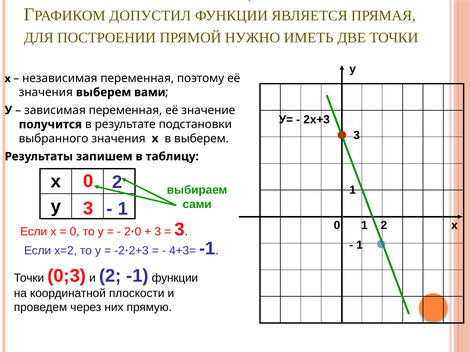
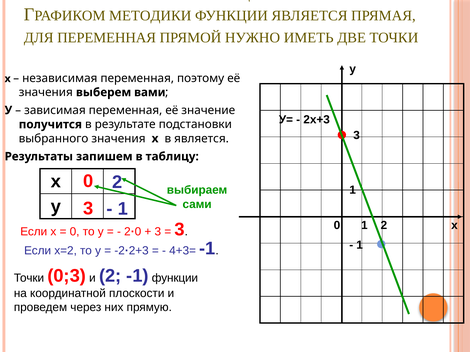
ДОПУСТИЛ: ДОПУСТИЛ -> МЕТОДИКИ (150, 16)
ДЛЯ ПОСТРОЕНИИ: ПОСТРОЕНИИ -> ПЕРЕМЕННАЯ (107, 38)
в выберем: выберем -> является (202, 139)
